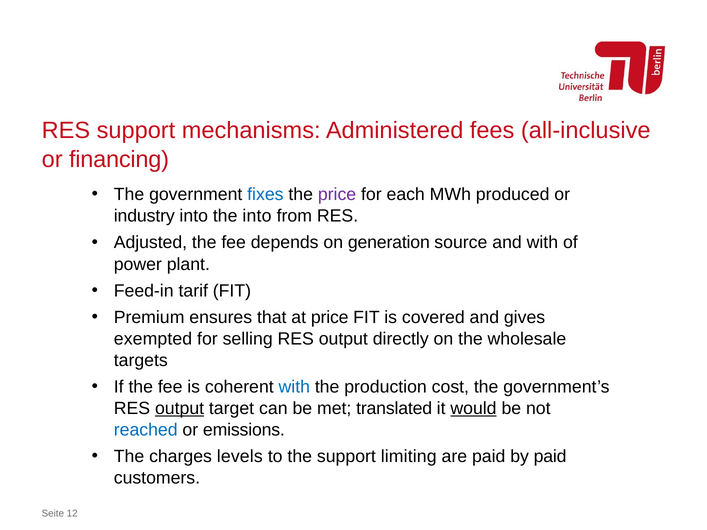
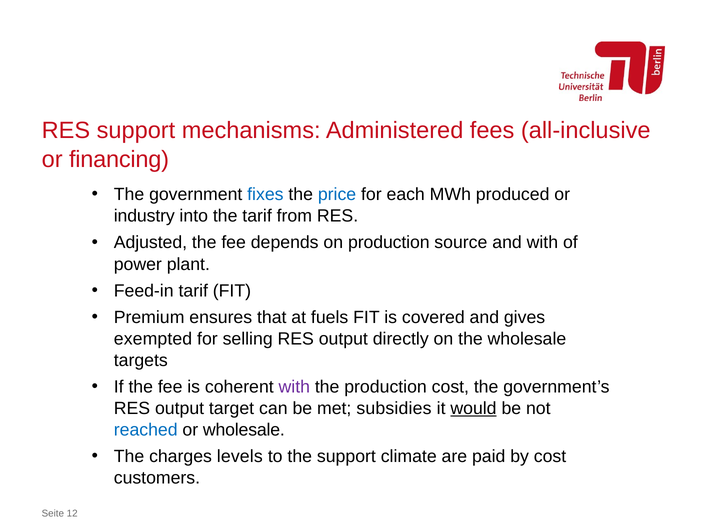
price colour: purple -> blue (337, 195)
the into: into -> tarif (257, 216)
on generation: generation -> production (389, 243)
at price: price -> fuels (330, 317)
with colour: blue -> purple (294, 387)
output underline: present -> none (180, 409)
translated: translated -> subsidies (394, 409)
or emissions: emissions -> wholesale (244, 430)
limiting: limiting -> climate (409, 457)
by paid: paid -> cost (550, 457)
